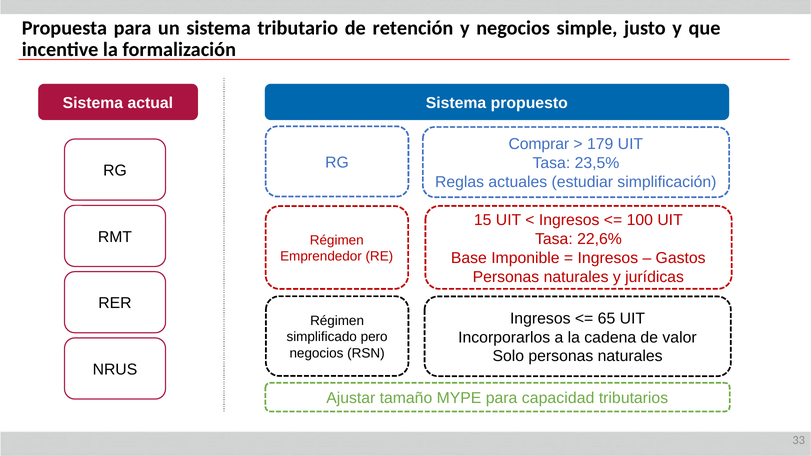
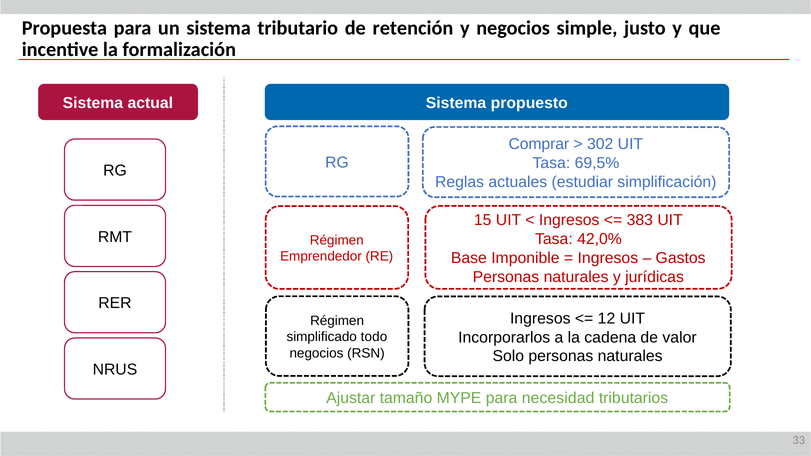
179: 179 -> 302 (600, 144)
23,5%: 23,5% -> 69,5% (597, 163)
100: 100 -> 383 (640, 220)
22,6%: 22,6% -> 42,0% (599, 239)
65: 65 -> 12 (607, 319)
pero: pero -> todo (374, 337)
capacidad: capacidad -> necesidad (558, 398)
